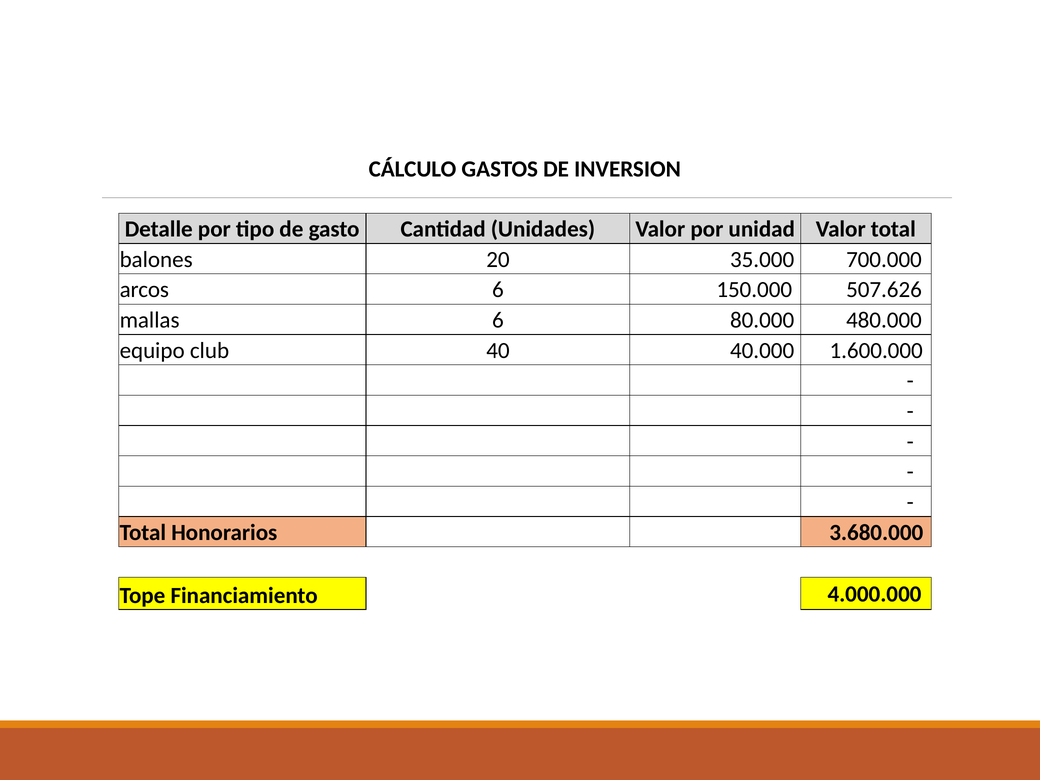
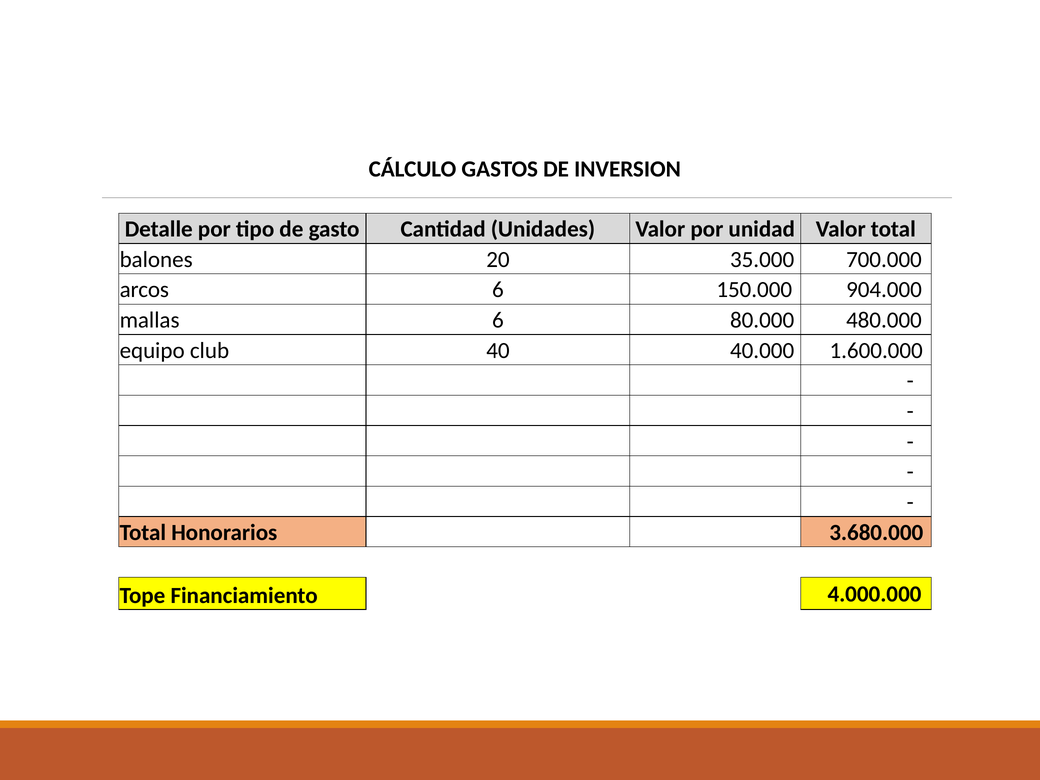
507.626: 507.626 -> 904.000 (884, 290)
